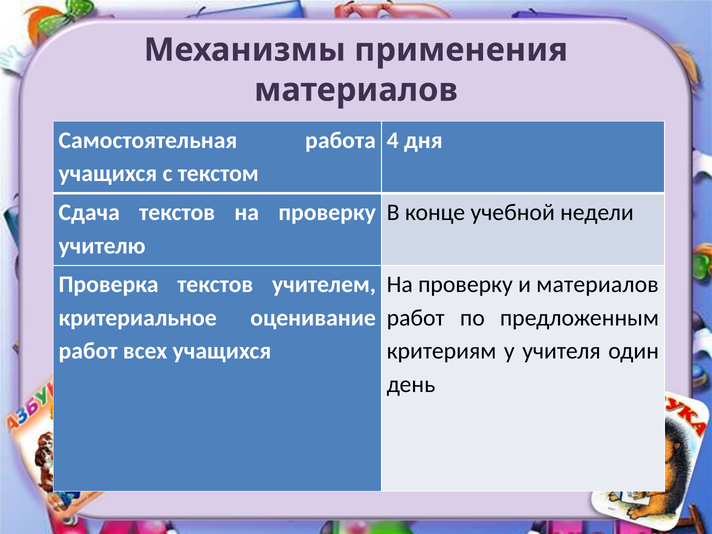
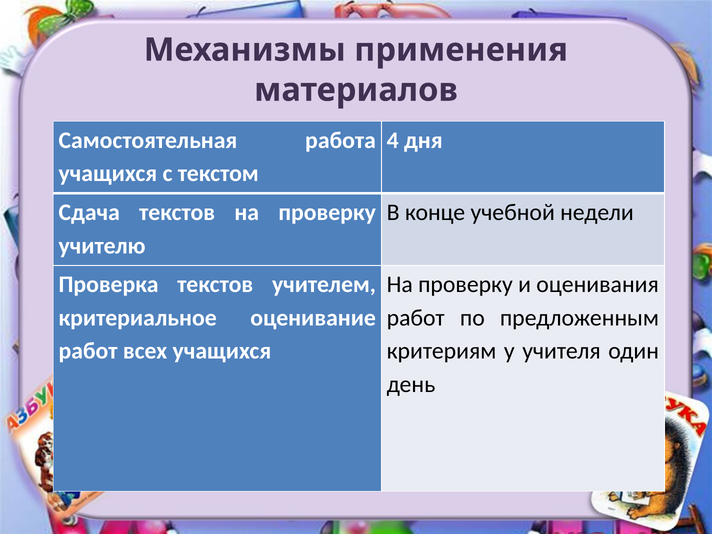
и материалов: материалов -> оценивания (598, 285)
